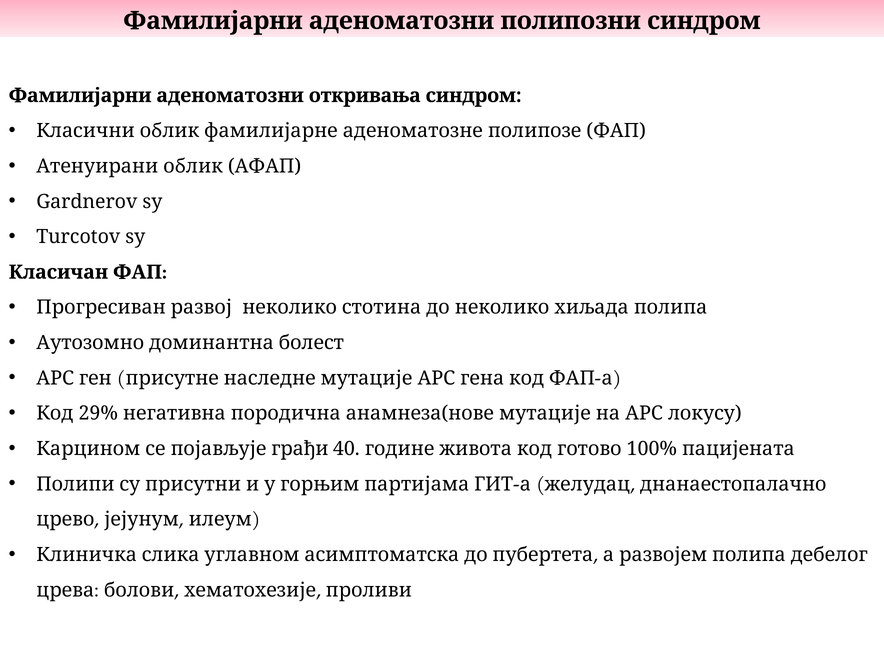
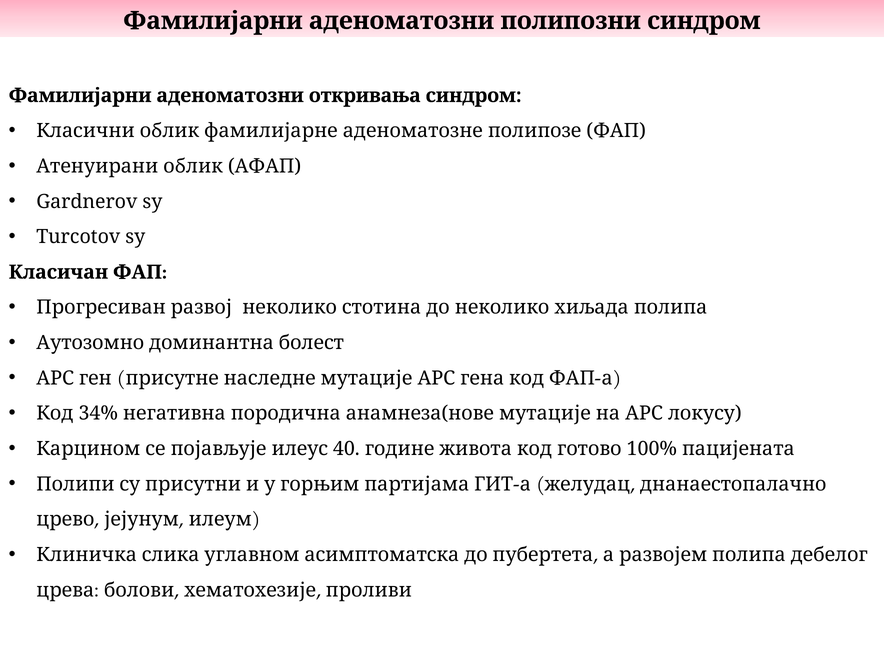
29%: 29% -> 34% (98, 413)
грађи: грађи -> илеус (300, 449)
